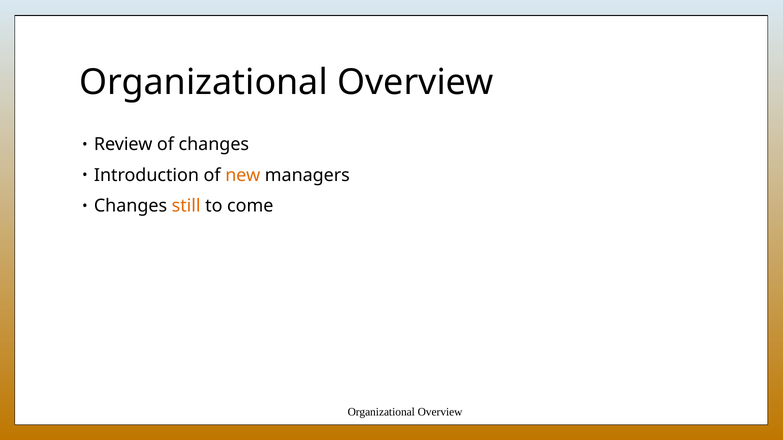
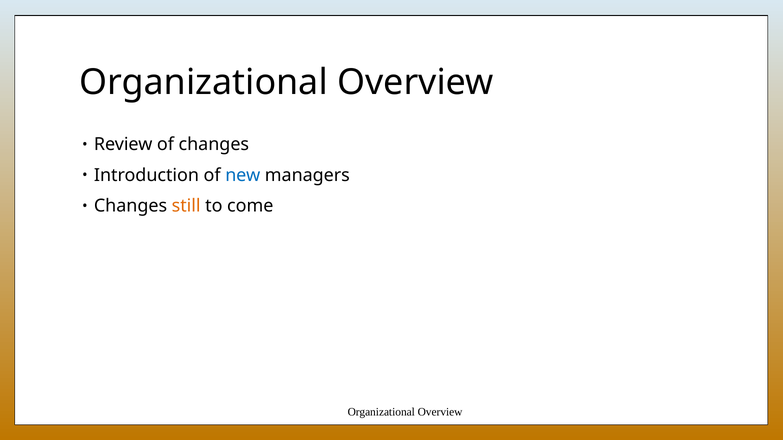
new colour: orange -> blue (243, 175)
